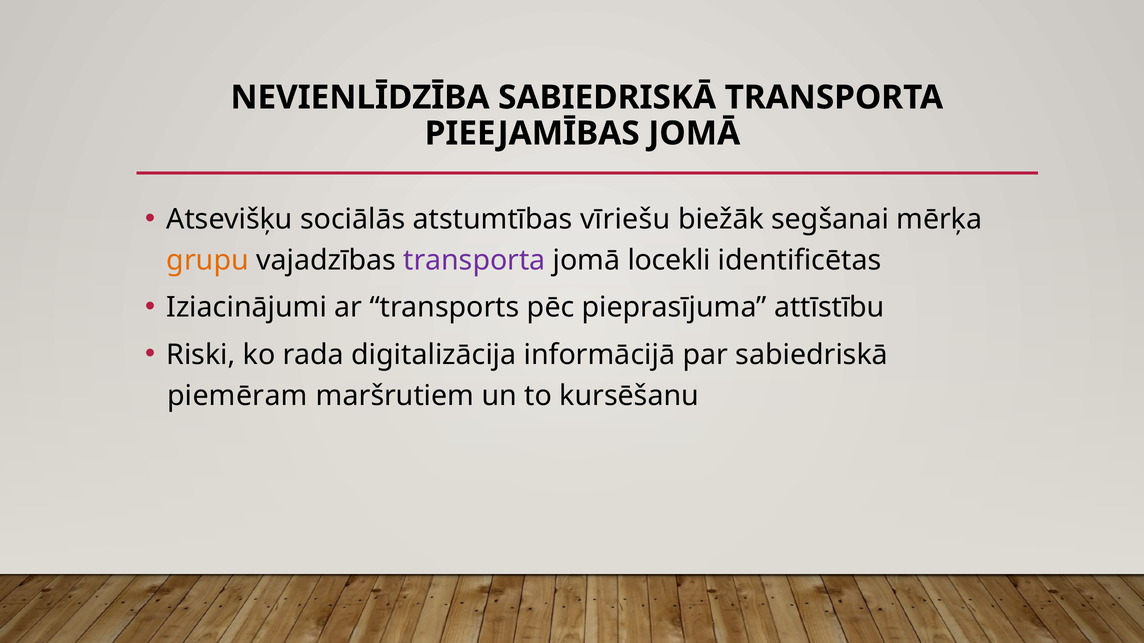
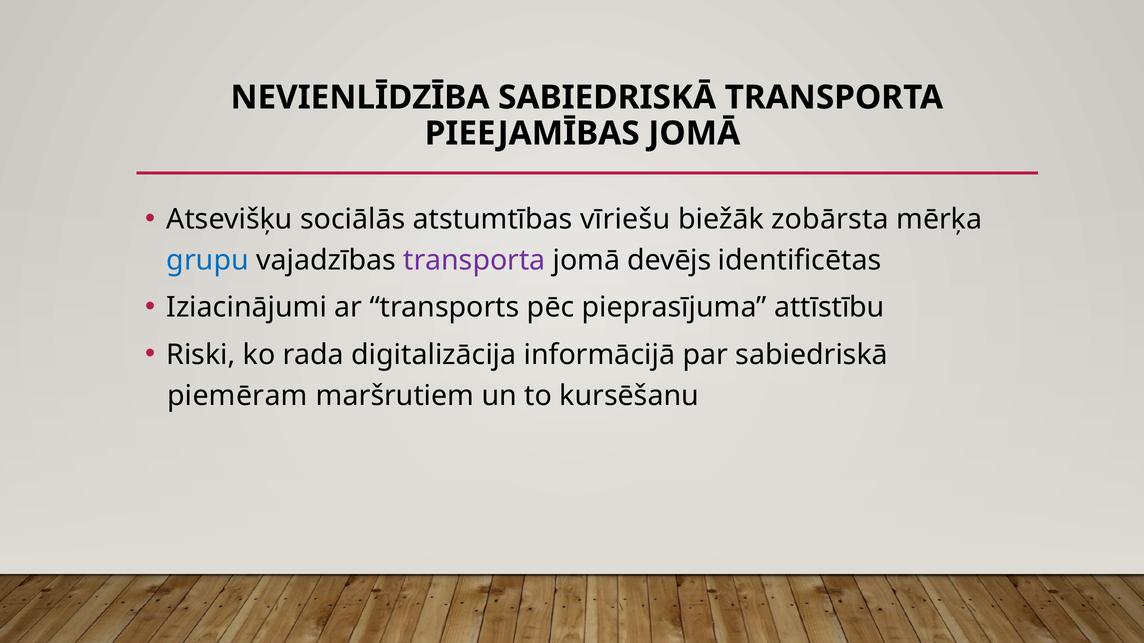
segšanai: segšanai -> zobārsta (830, 219)
grupu colour: orange -> blue (208, 261)
locekli: locekli -> devējs (669, 261)
